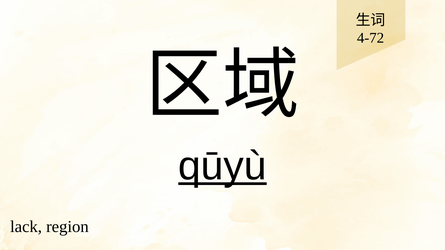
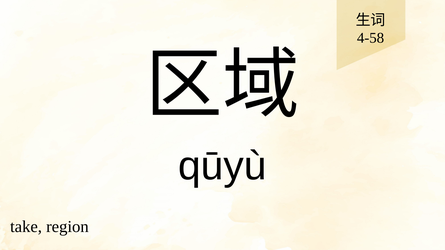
4-72: 4-72 -> 4-58 (371, 38)
qūyù underline: present -> none (222, 166)
lack: lack -> take (26, 227)
